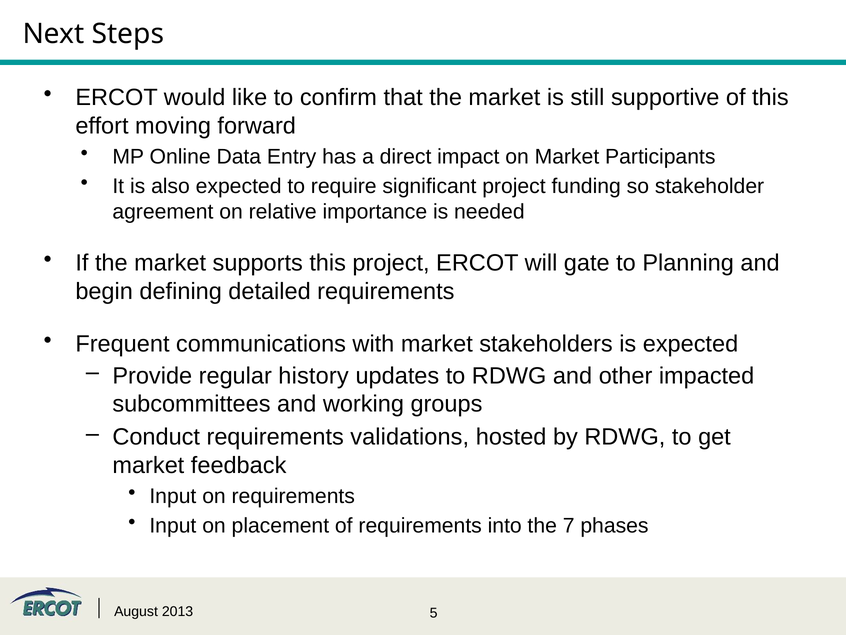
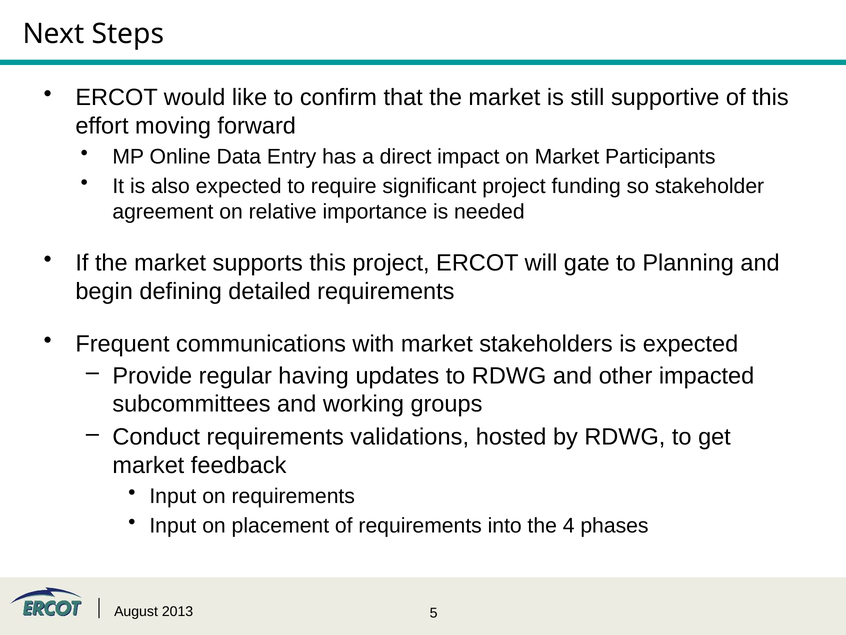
history: history -> having (314, 376)
7: 7 -> 4 (569, 525)
